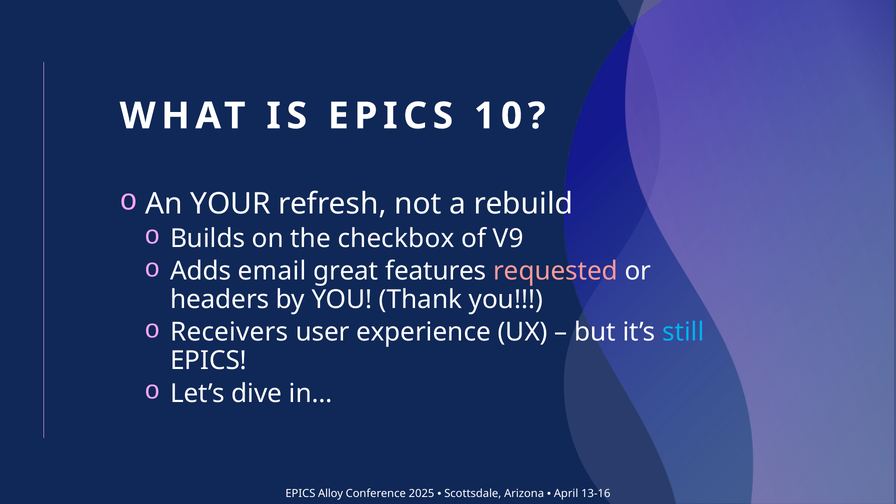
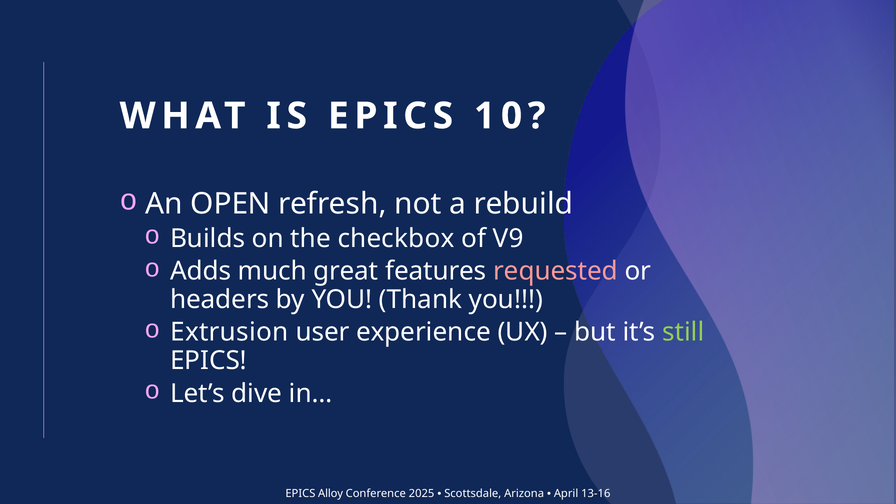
YOUR: YOUR -> OPEN (231, 204)
email: email -> much (272, 271)
Receivers: Receivers -> Extrusion (229, 332)
still colour: light blue -> light green (683, 332)
